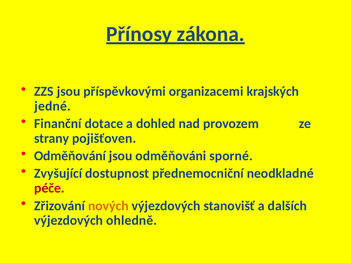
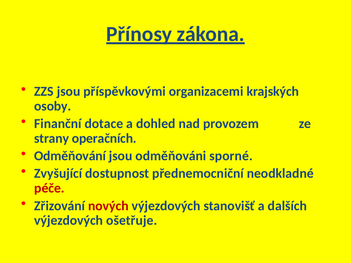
jedné: jedné -> osoby (53, 106)
pojišťoven: pojišťoven -> operačních (104, 139)
nových colour: orange -> red (108, 206)
ohledně: ohledně -> ošetřuje (132, 221)
